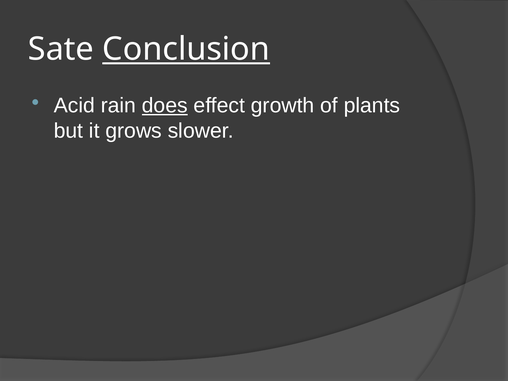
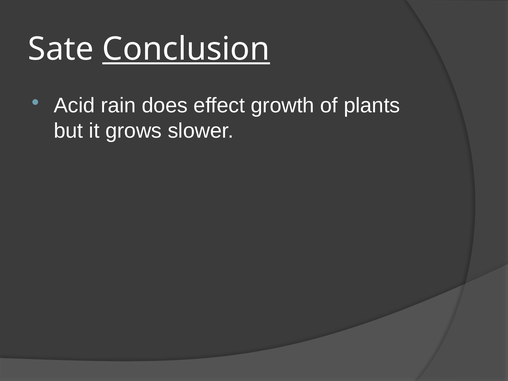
does underline: present -> none (165, 106)
